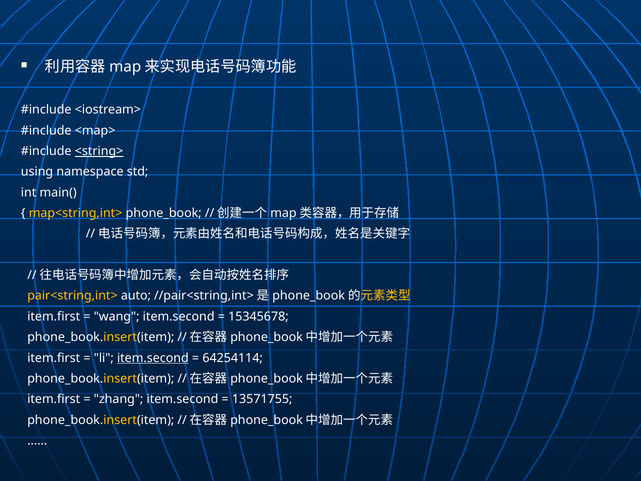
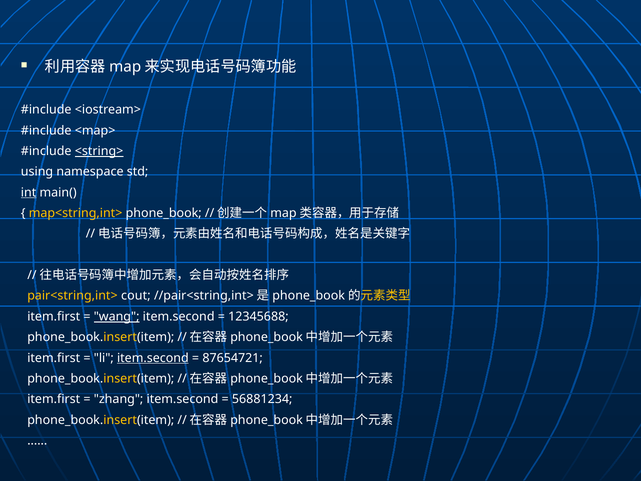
int underline: none -> present (29, 192)
auto: auto -> cout (136, 296)
wang underline: none -> present (117, 316)
15345678: 15345678 -> 12345688 (258, 316)
64254114: 64254114 -> 87654721 (233, 358)
13571755: 13571755 -> 56881234 (262, 399)
